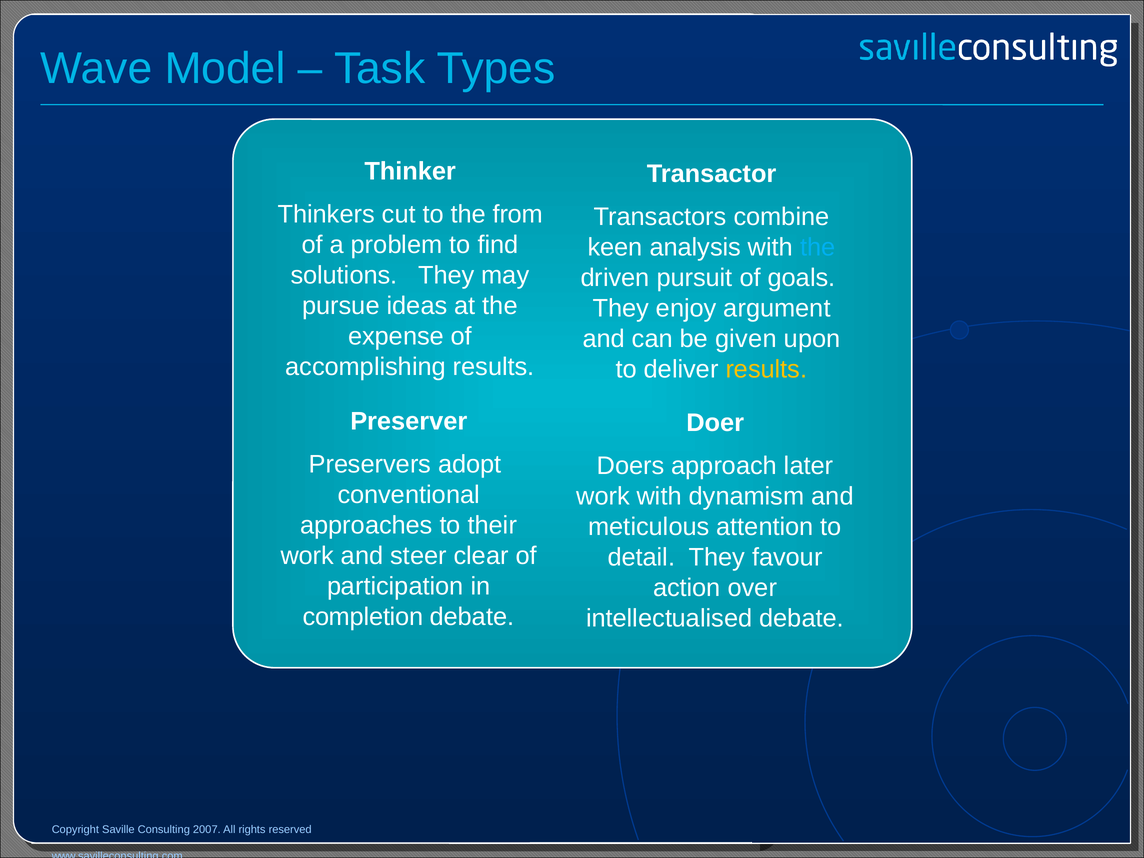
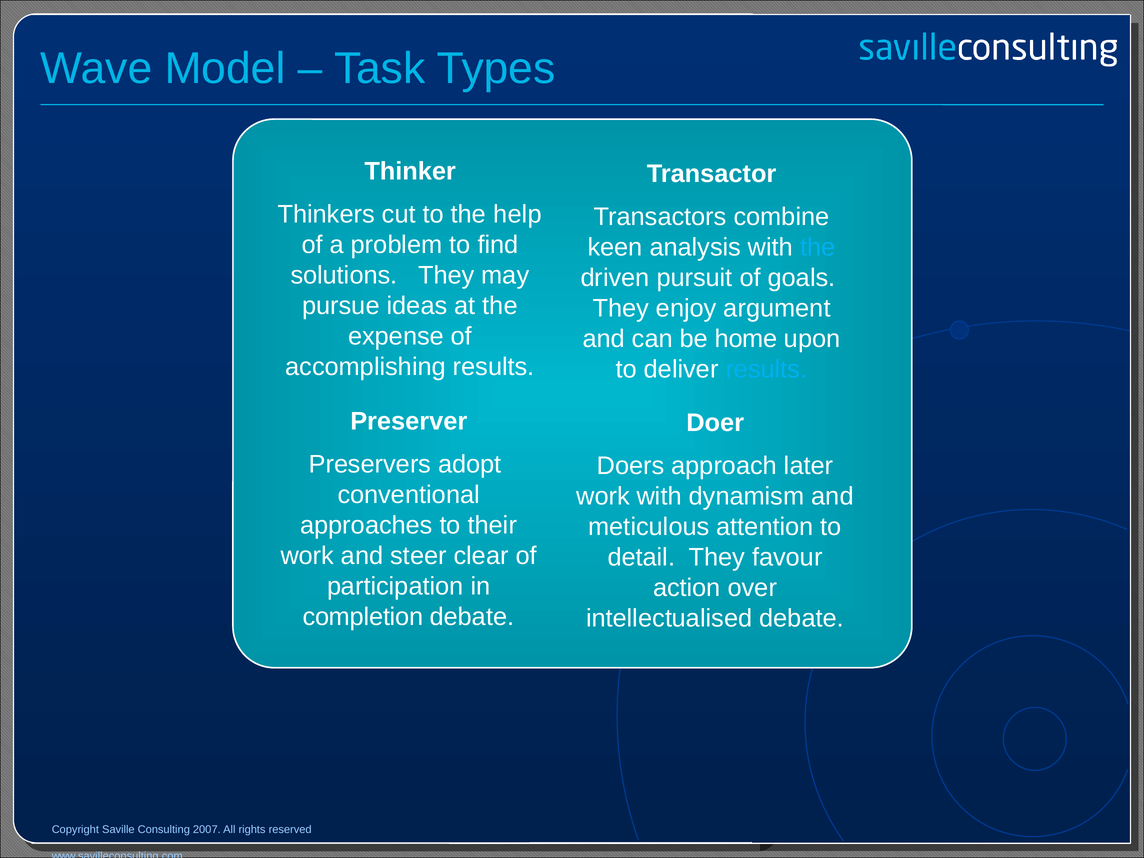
from: from -> help (518, 214)
given: given -> home (746, 339)
results colour: yellow -> light blue (766, 369)
